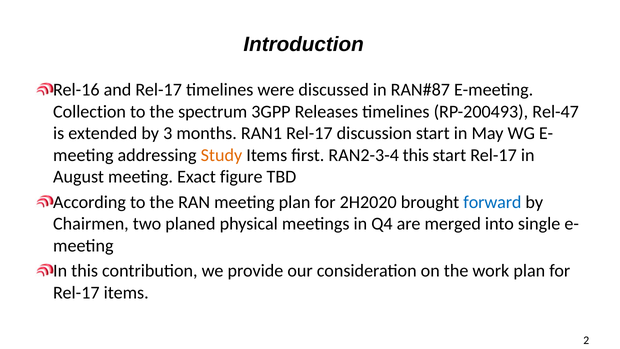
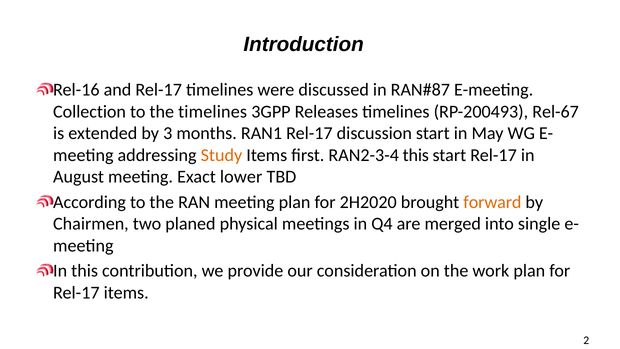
the spectrum: spectrum -> timelines (213, 112)
Rel-47: Rel-47 -> Rel-67 (556, 112)
figure: figure -> lower (241, 177)
forward colour: blue -> orange (492, 202)
